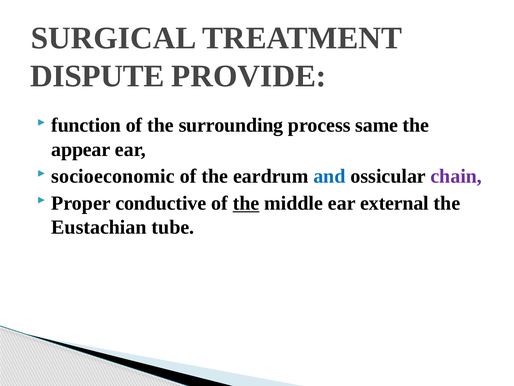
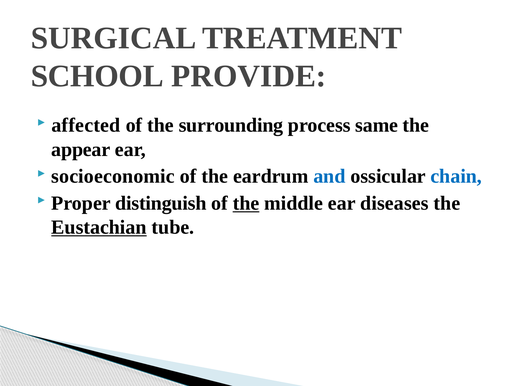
DISPUTE: DISPUTE -> SCHOOL (97, 76)
function: function -> affected (86, 125)
chain colour: purple -> blue (456, 176)
conductive: conductive -> distinguish (161, 203)
external: external -> diseases (394, 203)
Eustachian underline: none -> present (99, 227)
